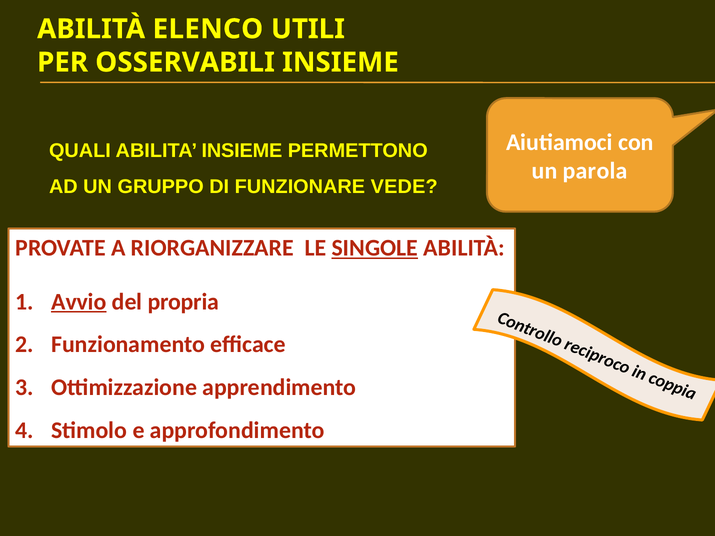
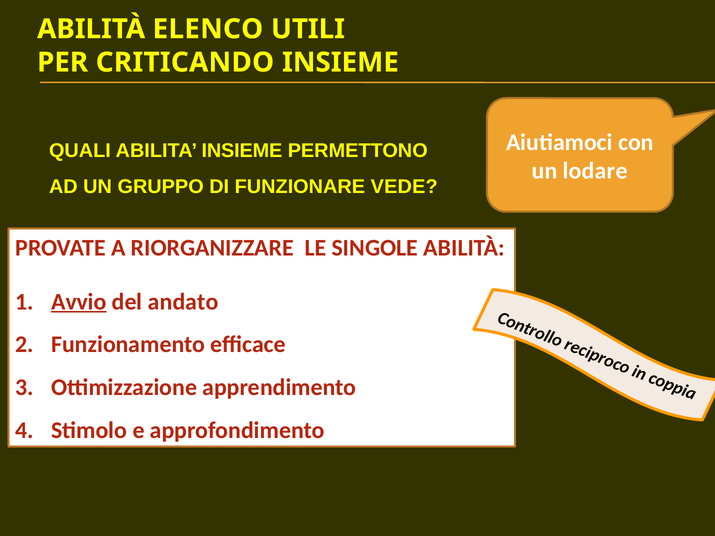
OSSERVABILI: OSSERVABILI -> CRITICANDO (185, 62)
parola: parola -> lodare (595, 171)
SINGOLE underline: present -> none (375, 248)
propria: propria -> andato (183, 302)
